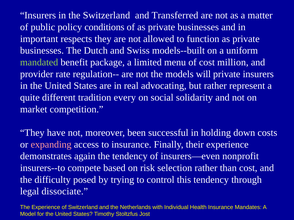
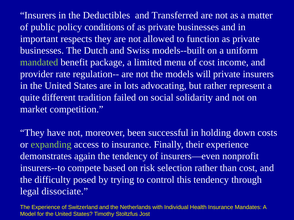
the Switzerland: Switzerland -> Deductibles (106, 15)
million: million -> income (233, 62)
real: real -> lots (131, 86)
every: every -> failed (125, 98)
expanding colour: pink -> light green (51, 145)
